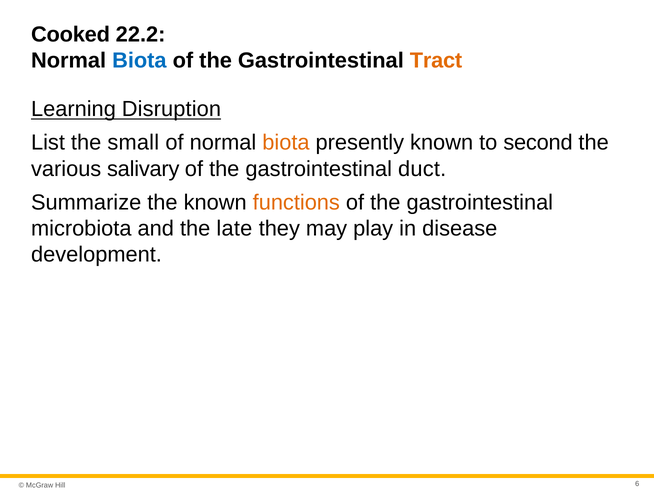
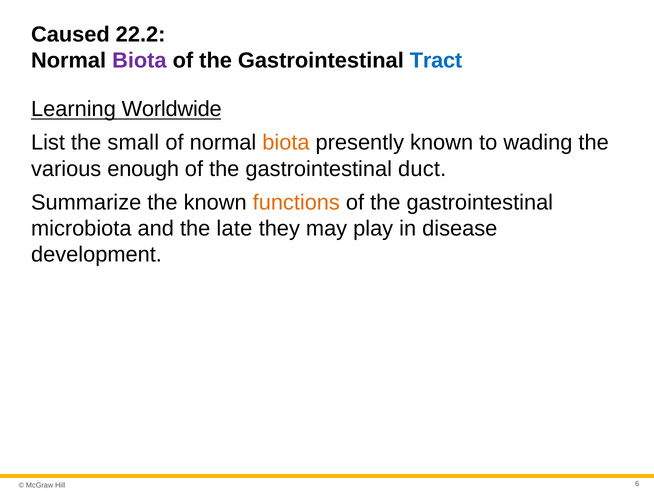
Cooked: Cooked -> Caused (70, 35)
Biota colour: blue -> purple (139, 61)
Tract colour: orange -> blue (436, 61)
Disruption: Disruption -> Worldwide (172, 109)
second: second -> wading (538, 143)
salivary: salivary -> enough (143, 169)
